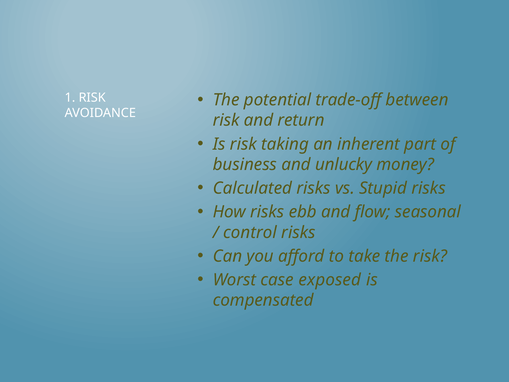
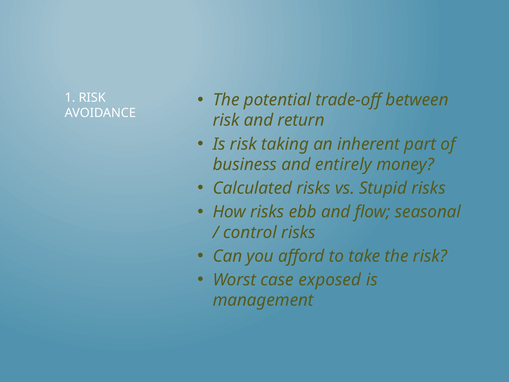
unlucky: unlucky -> entirely (343, 164)
compensated: compensated -> management (263, 300)
